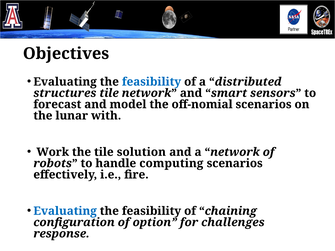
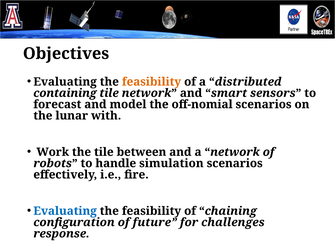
feasibility colour: blue -> orange (151, 82)
structures: structures -> containing (65, 93)
solution: solution -> between (141, 152)
computing: computing -> simulation (171, 163)
option: option -> future (155, 223)
